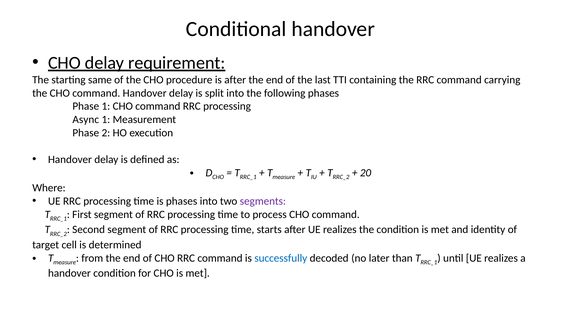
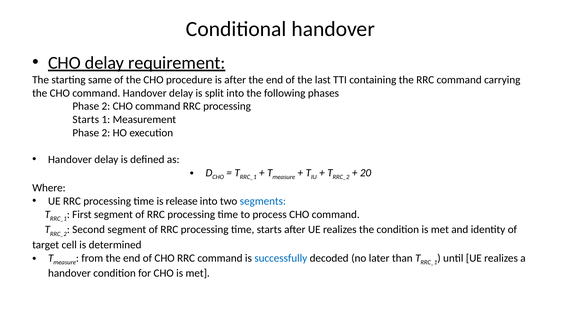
1: 1 -> 2 (106, 107)
Async: Async -> Starts (86, 120)
is phases: phases -> release (182, 202)
segments colour: purple -> blue (263, 202)
